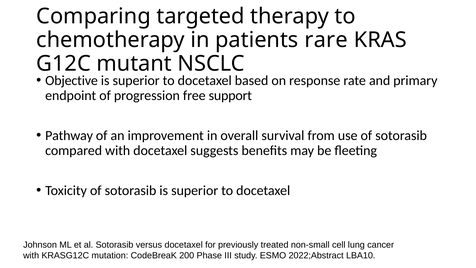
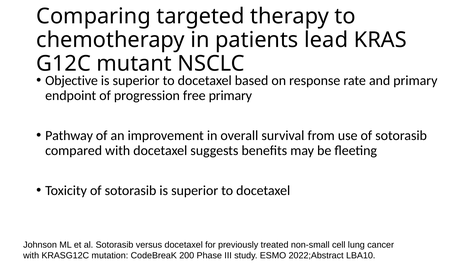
rare: rare -> lead (326, 40)
free support: support -> primary (230, 95)
